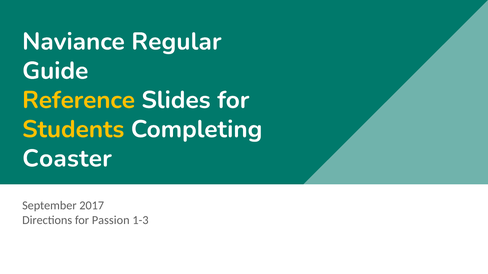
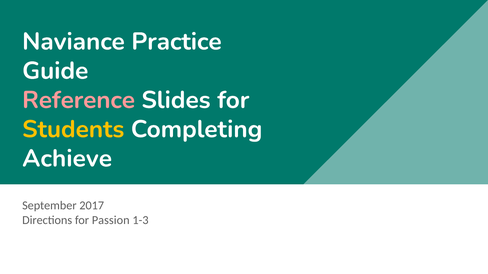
Regular: Regular -> Practice (176, 42)
Reference colour: yellow -> pink (79, 100)
Coaster: Coaster -> Achieve (67, 159)
